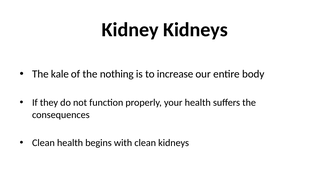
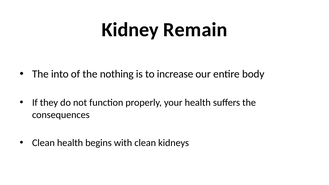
Kidney Kidneys: Kidneys -> Remain (195, 30)
kale: kale -> into (60, 74)
